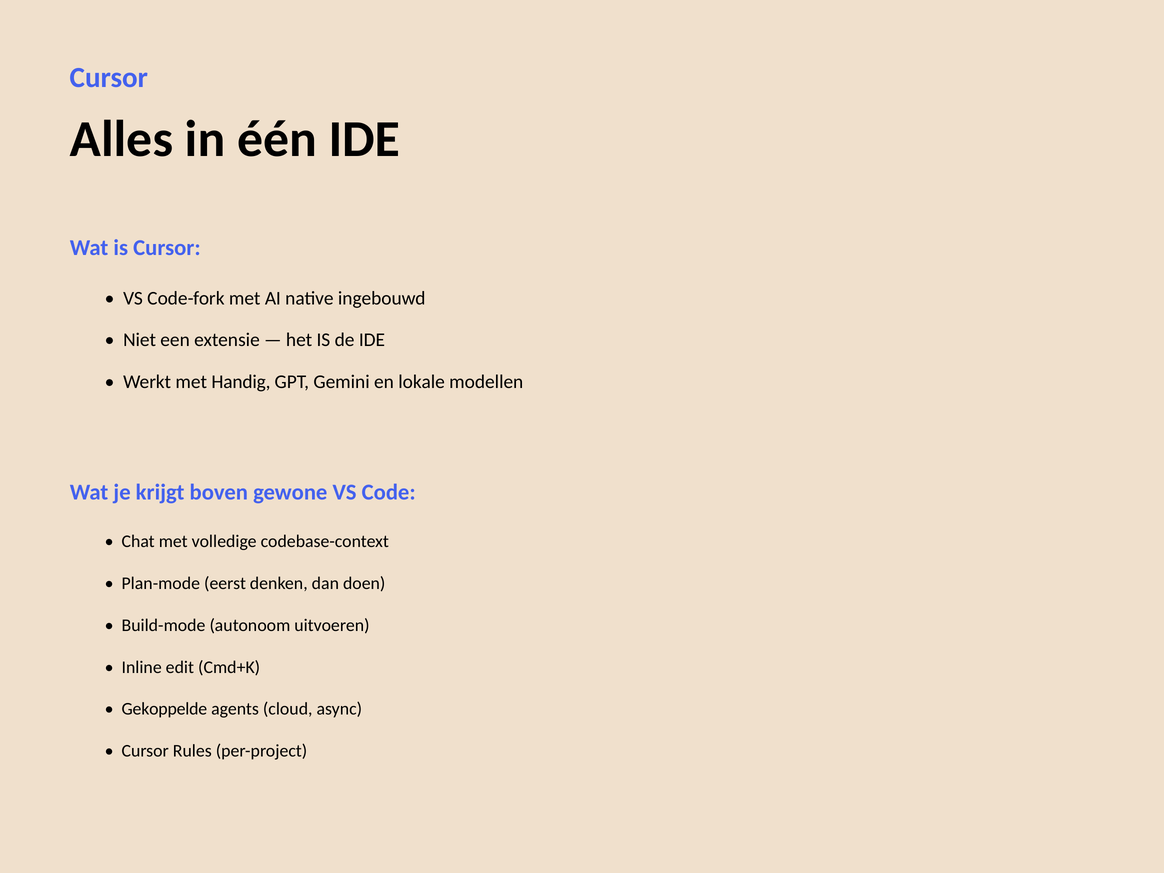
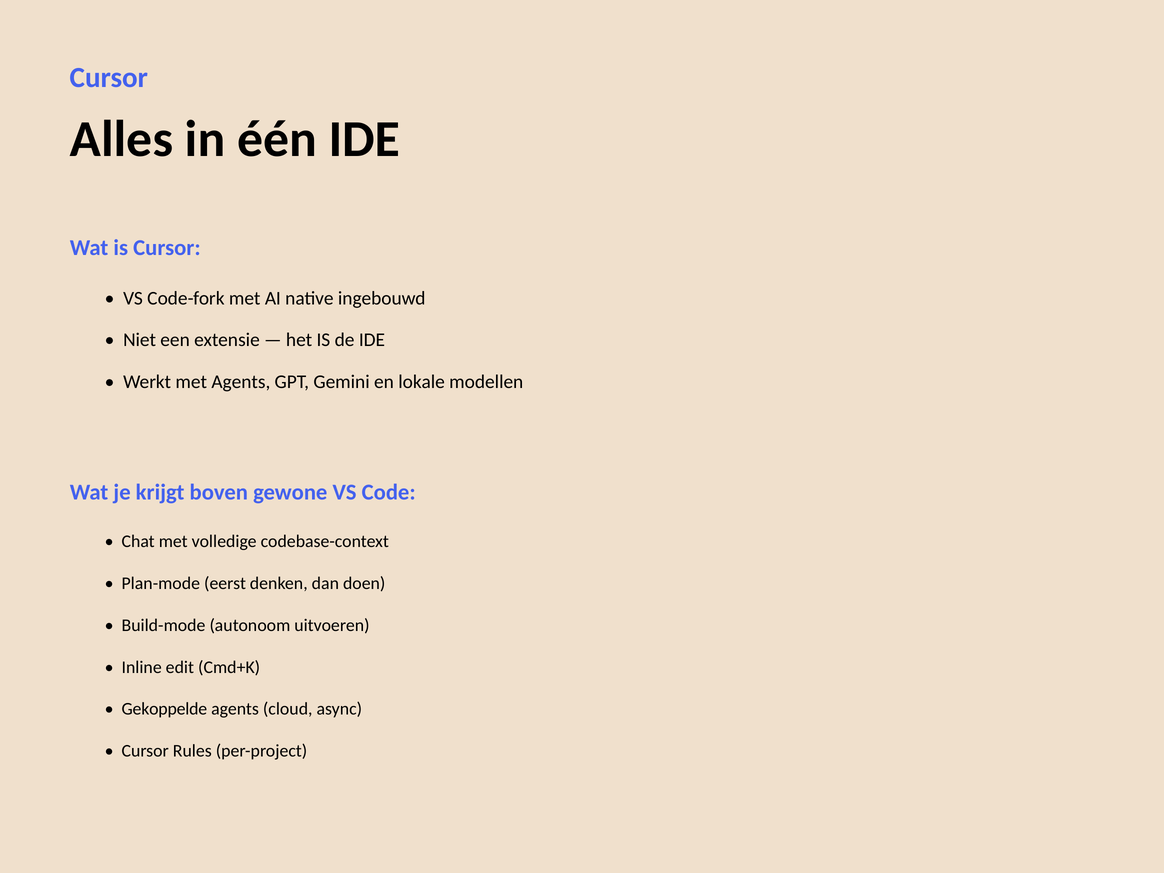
met Handig: Handig -> Agents (241, 382)
